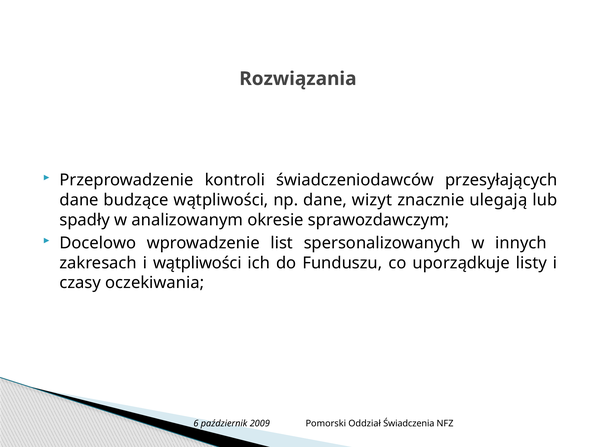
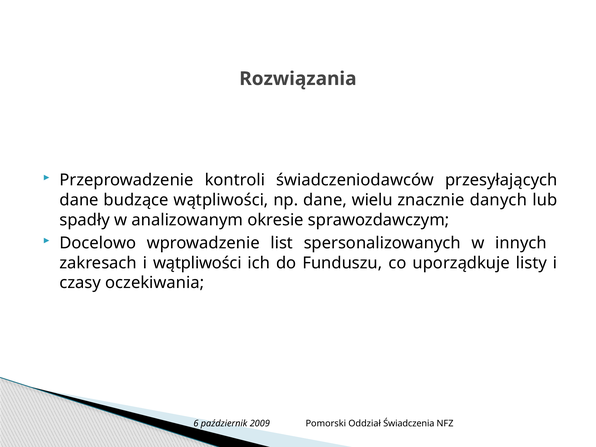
wizyt: wizyt -> wielu (372, 200)
ulegają: ulegają -> danych (498, 200)
